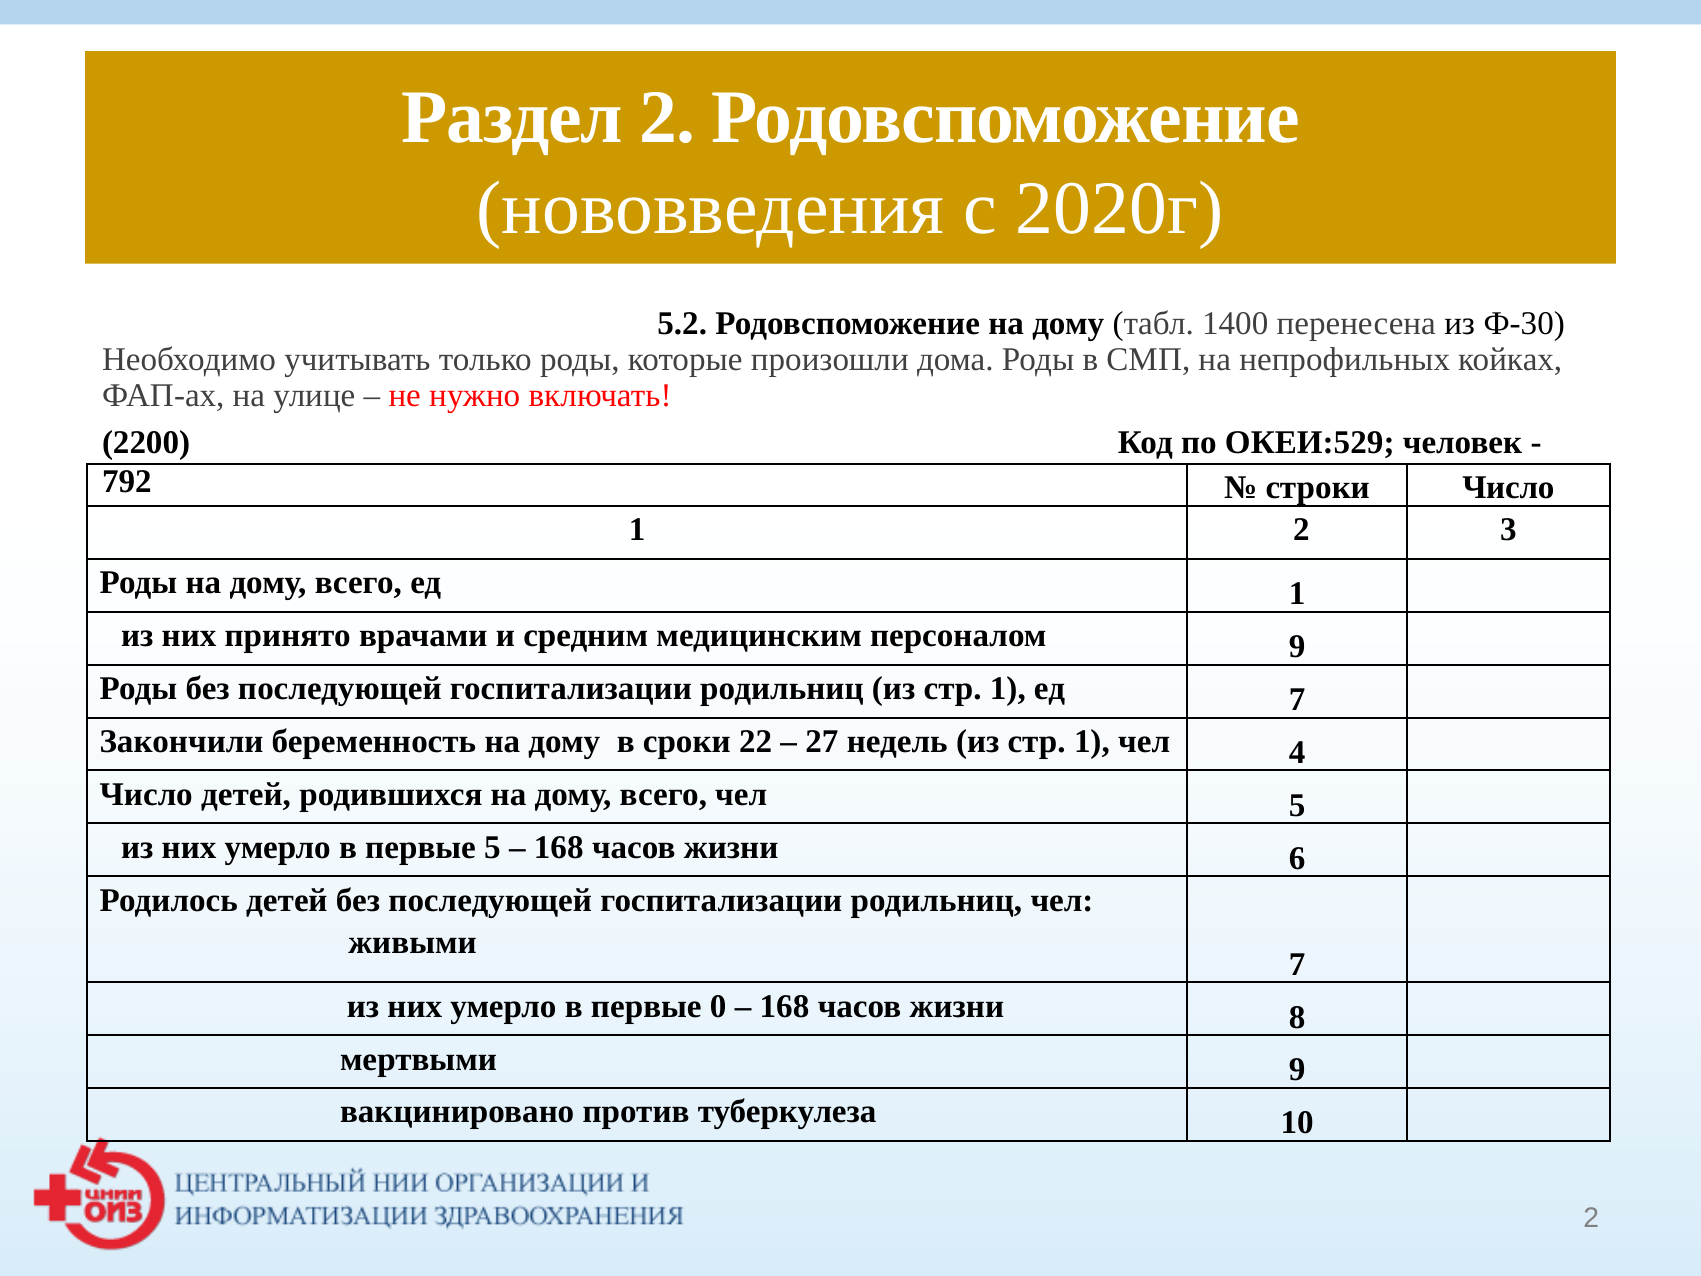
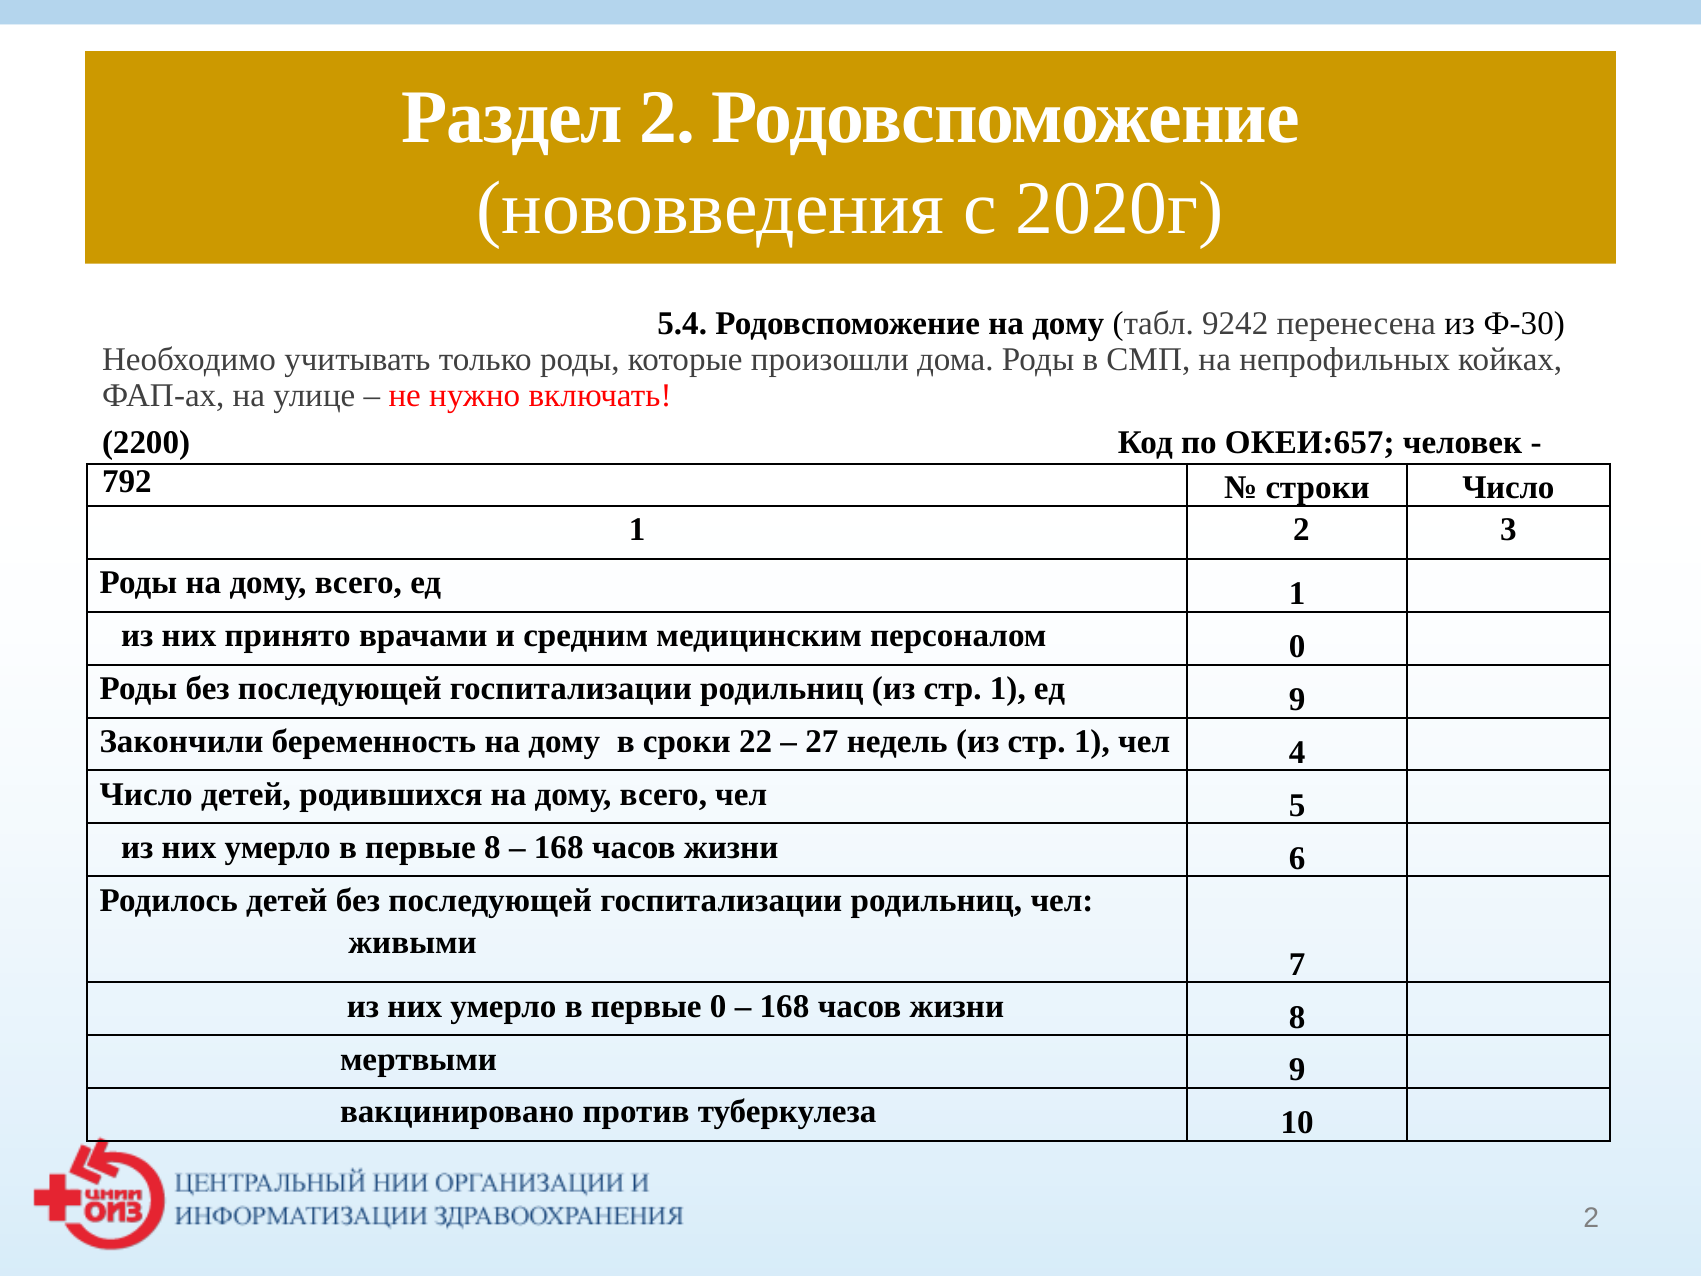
5.2: 5.2 -> 5.4 (682, 324)
1400: 1400 -> 9242 (1235, 324)
ОКЕИ:529: ОКЕИ:529 -> ОКЕИ:657 (1310, 442)
персоналом 9: 9 -> 0 (1297, 647)
ед 7: 7 -> 9 (1297, 699)
первые 5: 5 -> 8 (492, 847)
